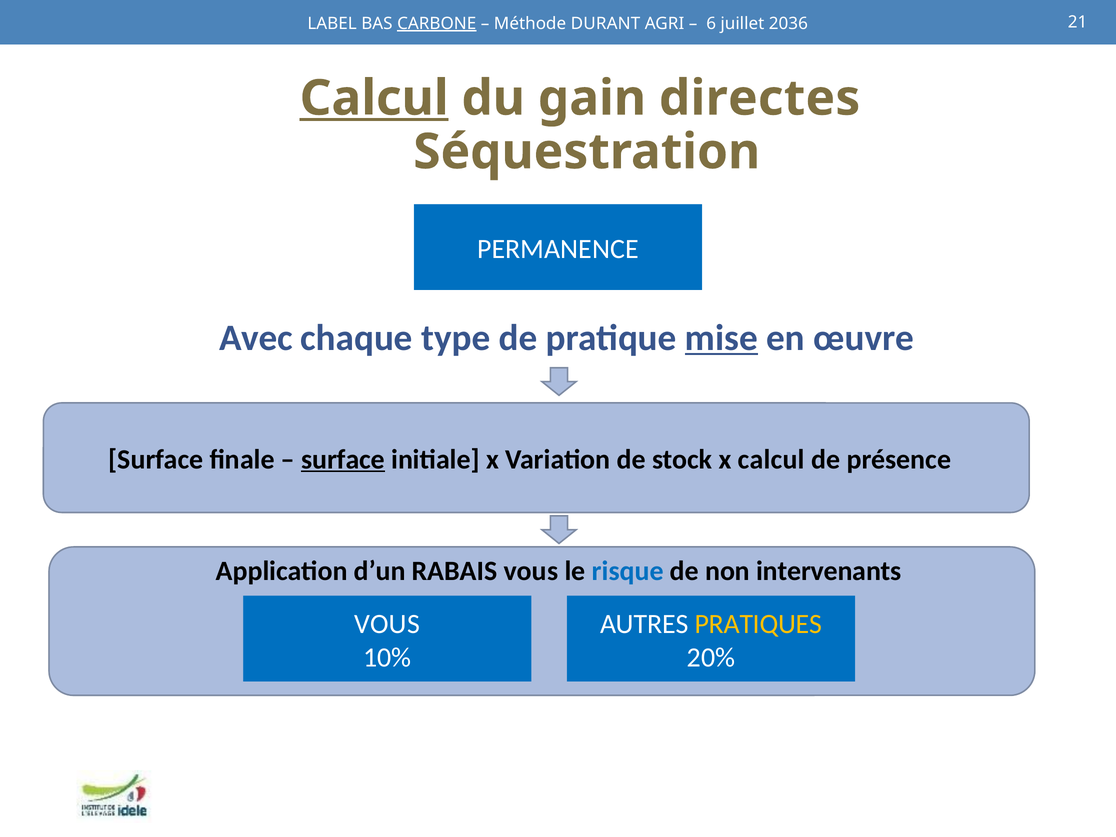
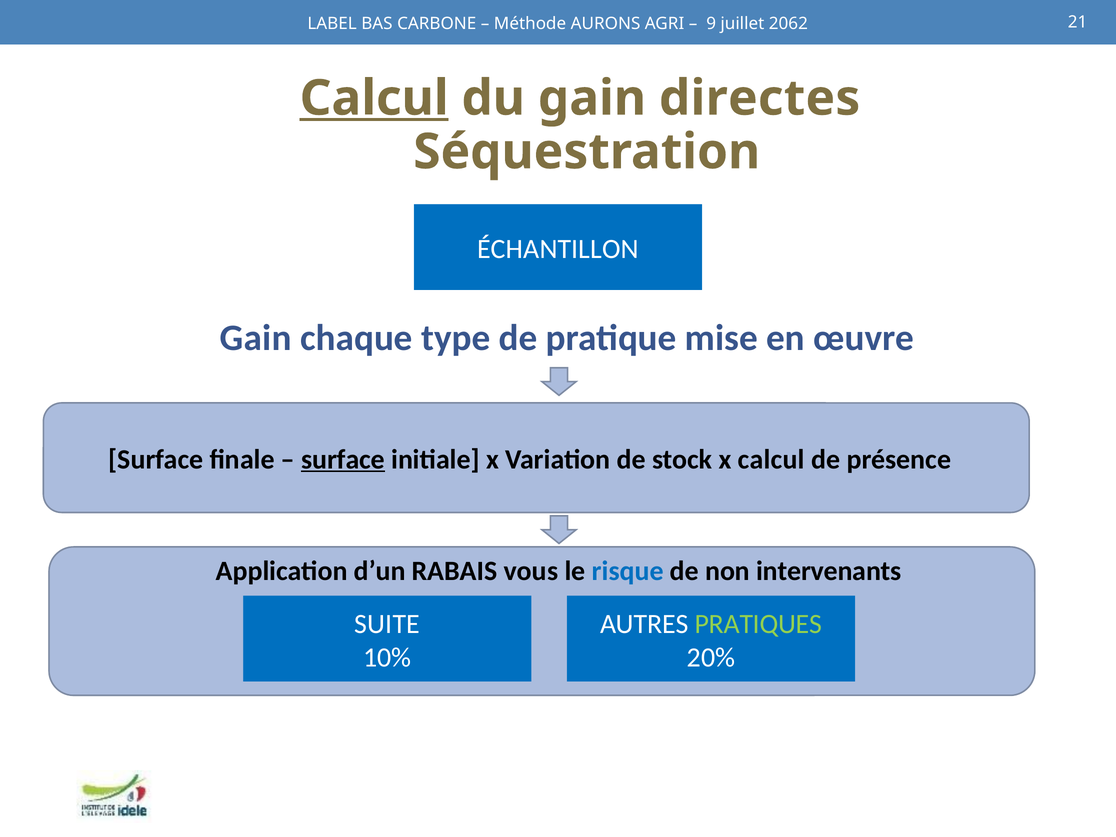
CARBONE underline: present -> none (437, 23)
DURANT: DURANT -> AURONS (606, 23)
6: 6 -> 9 (711, 23)
2036: 2036 -> 2062 (788, 23)
PERMANENCE: PERMANENCE -> ÉCHANTILLON (558, 249)
Avec: Avec -> Gain (256, 338)
mise underline: present -> none (721, 338)
VOUS: VOUS -> SUITE (387, 624)
PRATIQUES colour: yellow -> light green (758, 624)
